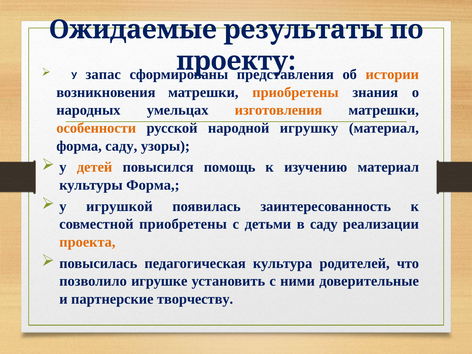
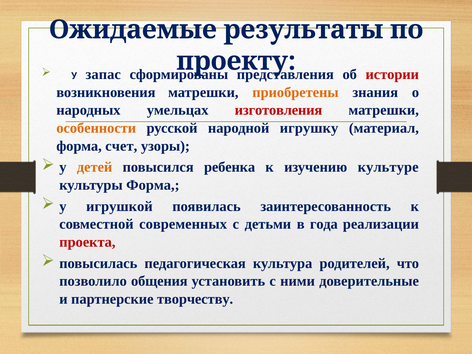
истории colour: orange -> red (392, 74)
изготовления colour: orange -> red (278, 110)
форма саду: саду -> счет (121, 146)
помощь: помощь -> ребенка (230, 167)
изучению материал: материал -> культуре (388, 167)
совместной приобретены: приобретены -> современных (183, 224)
в саду: саду -> года (324, 224)
проекта colour: orange -> red (87, 242)
игрушке: игрушке -> общения (159, 281)
